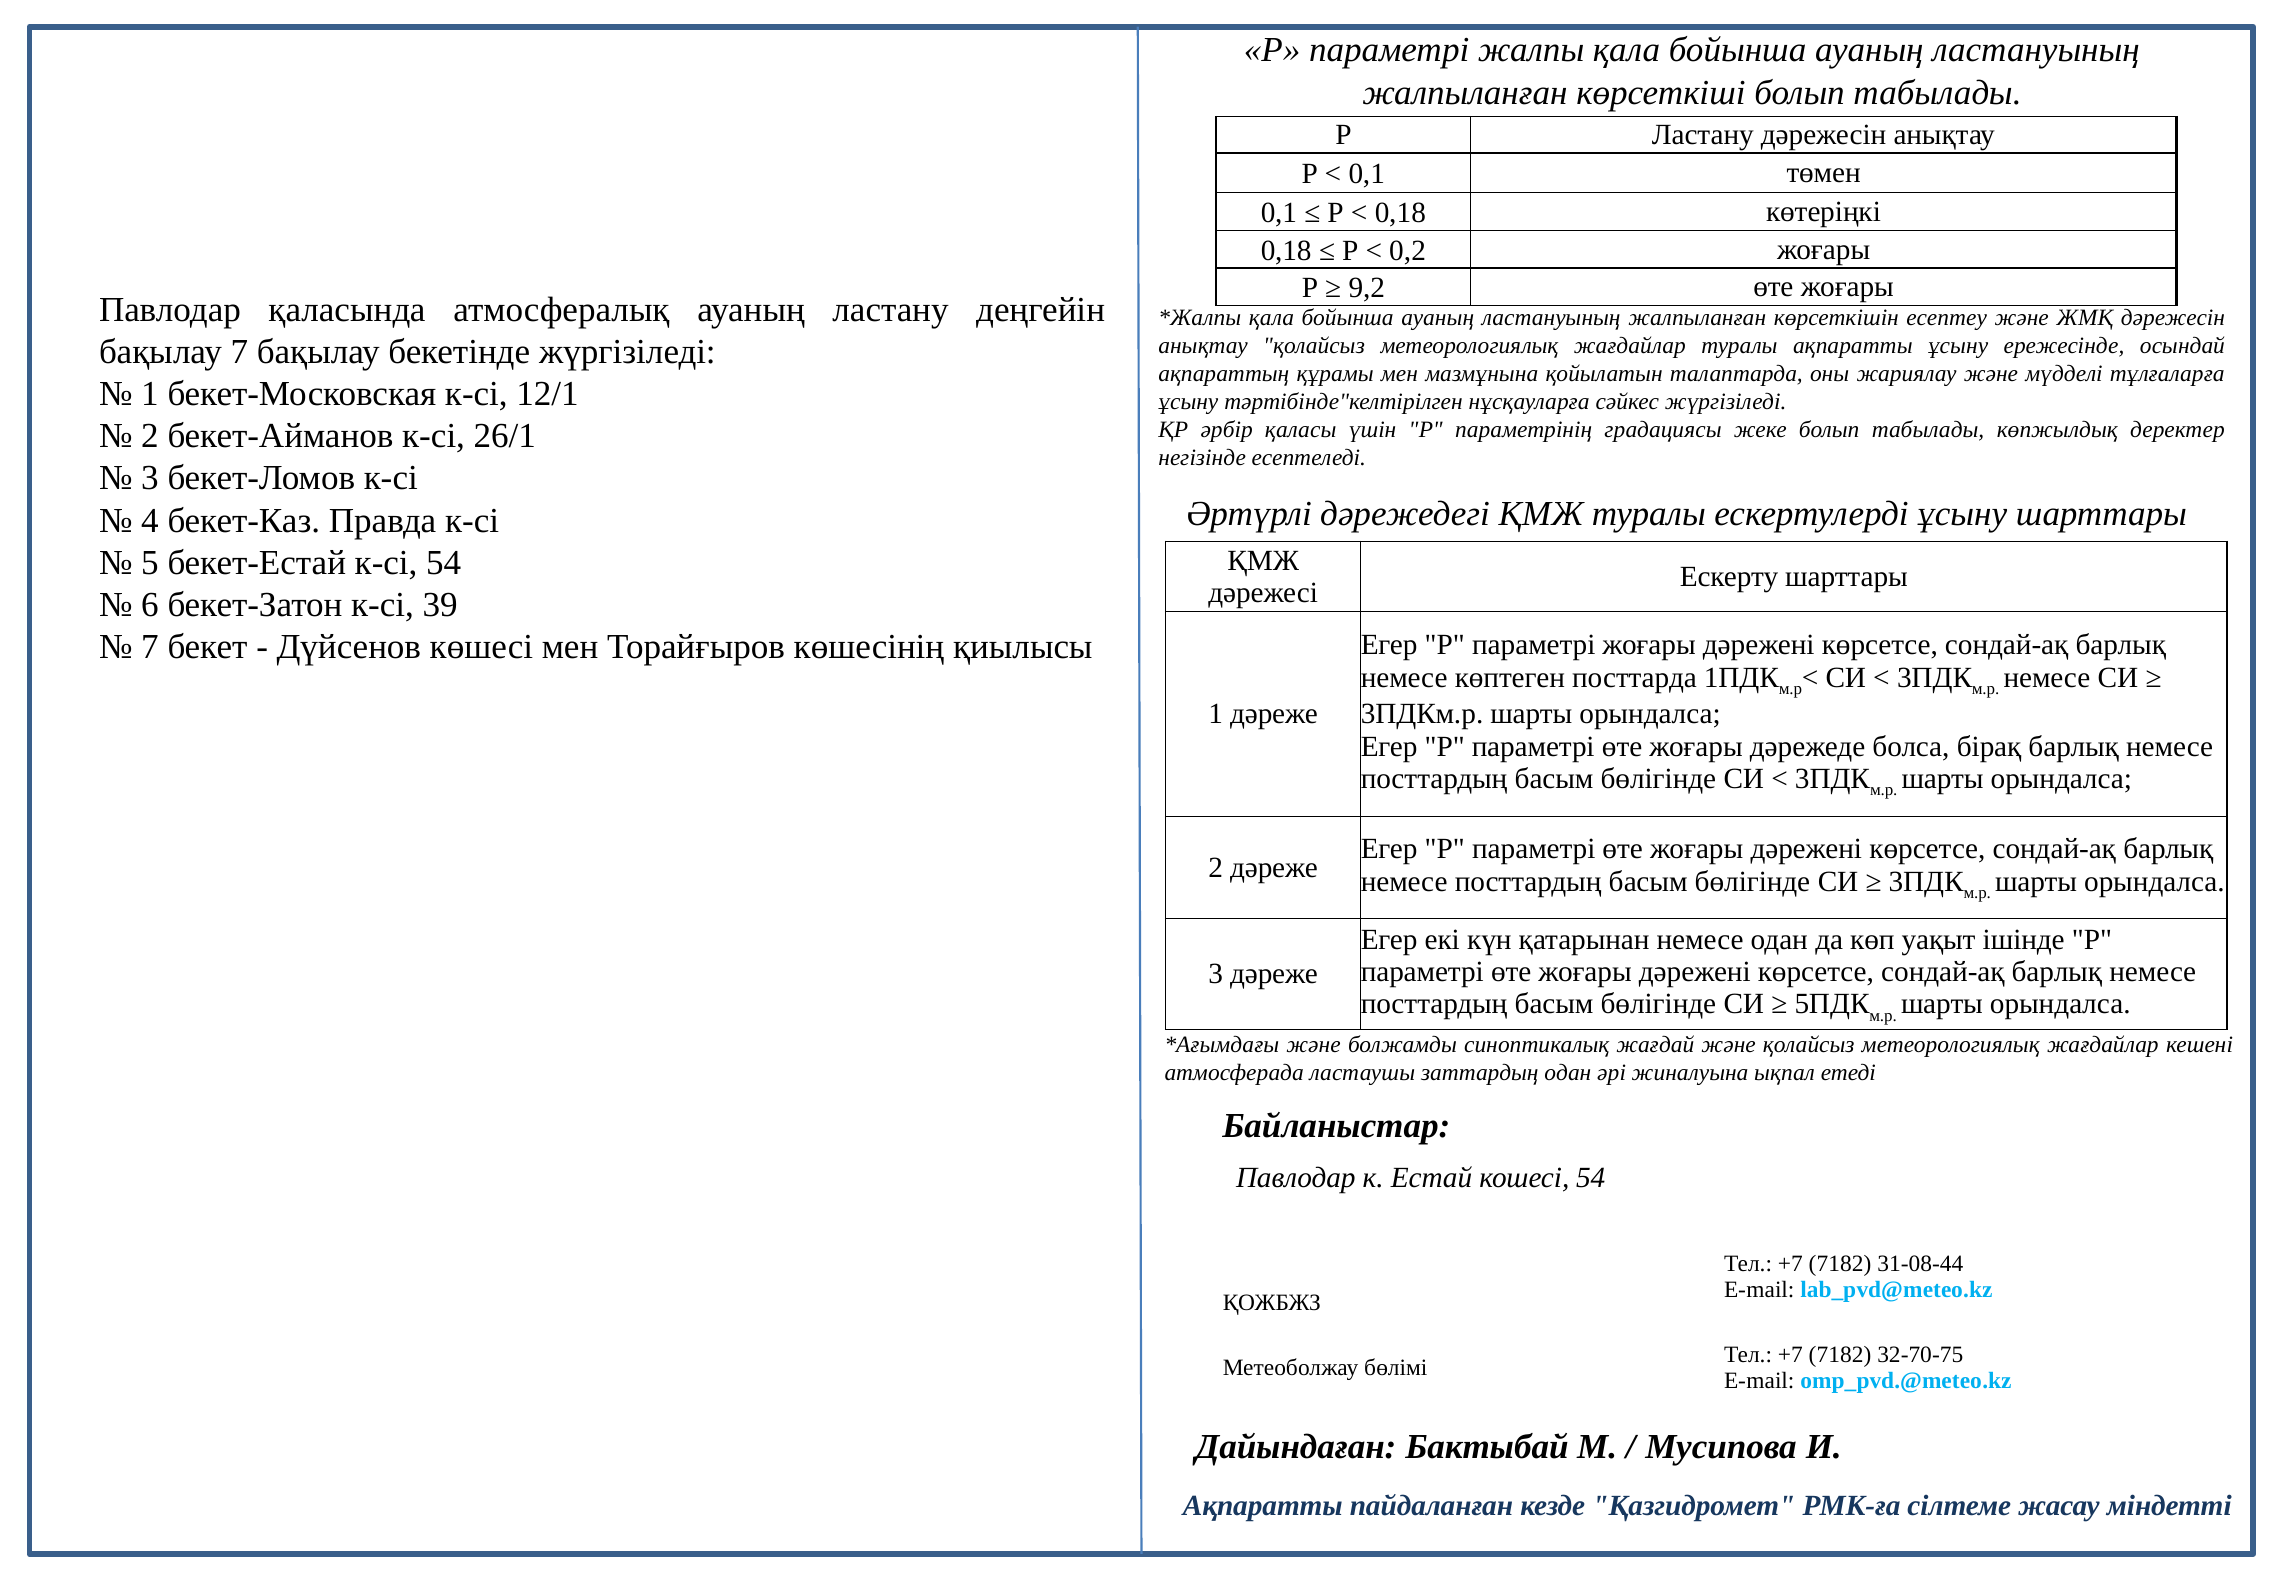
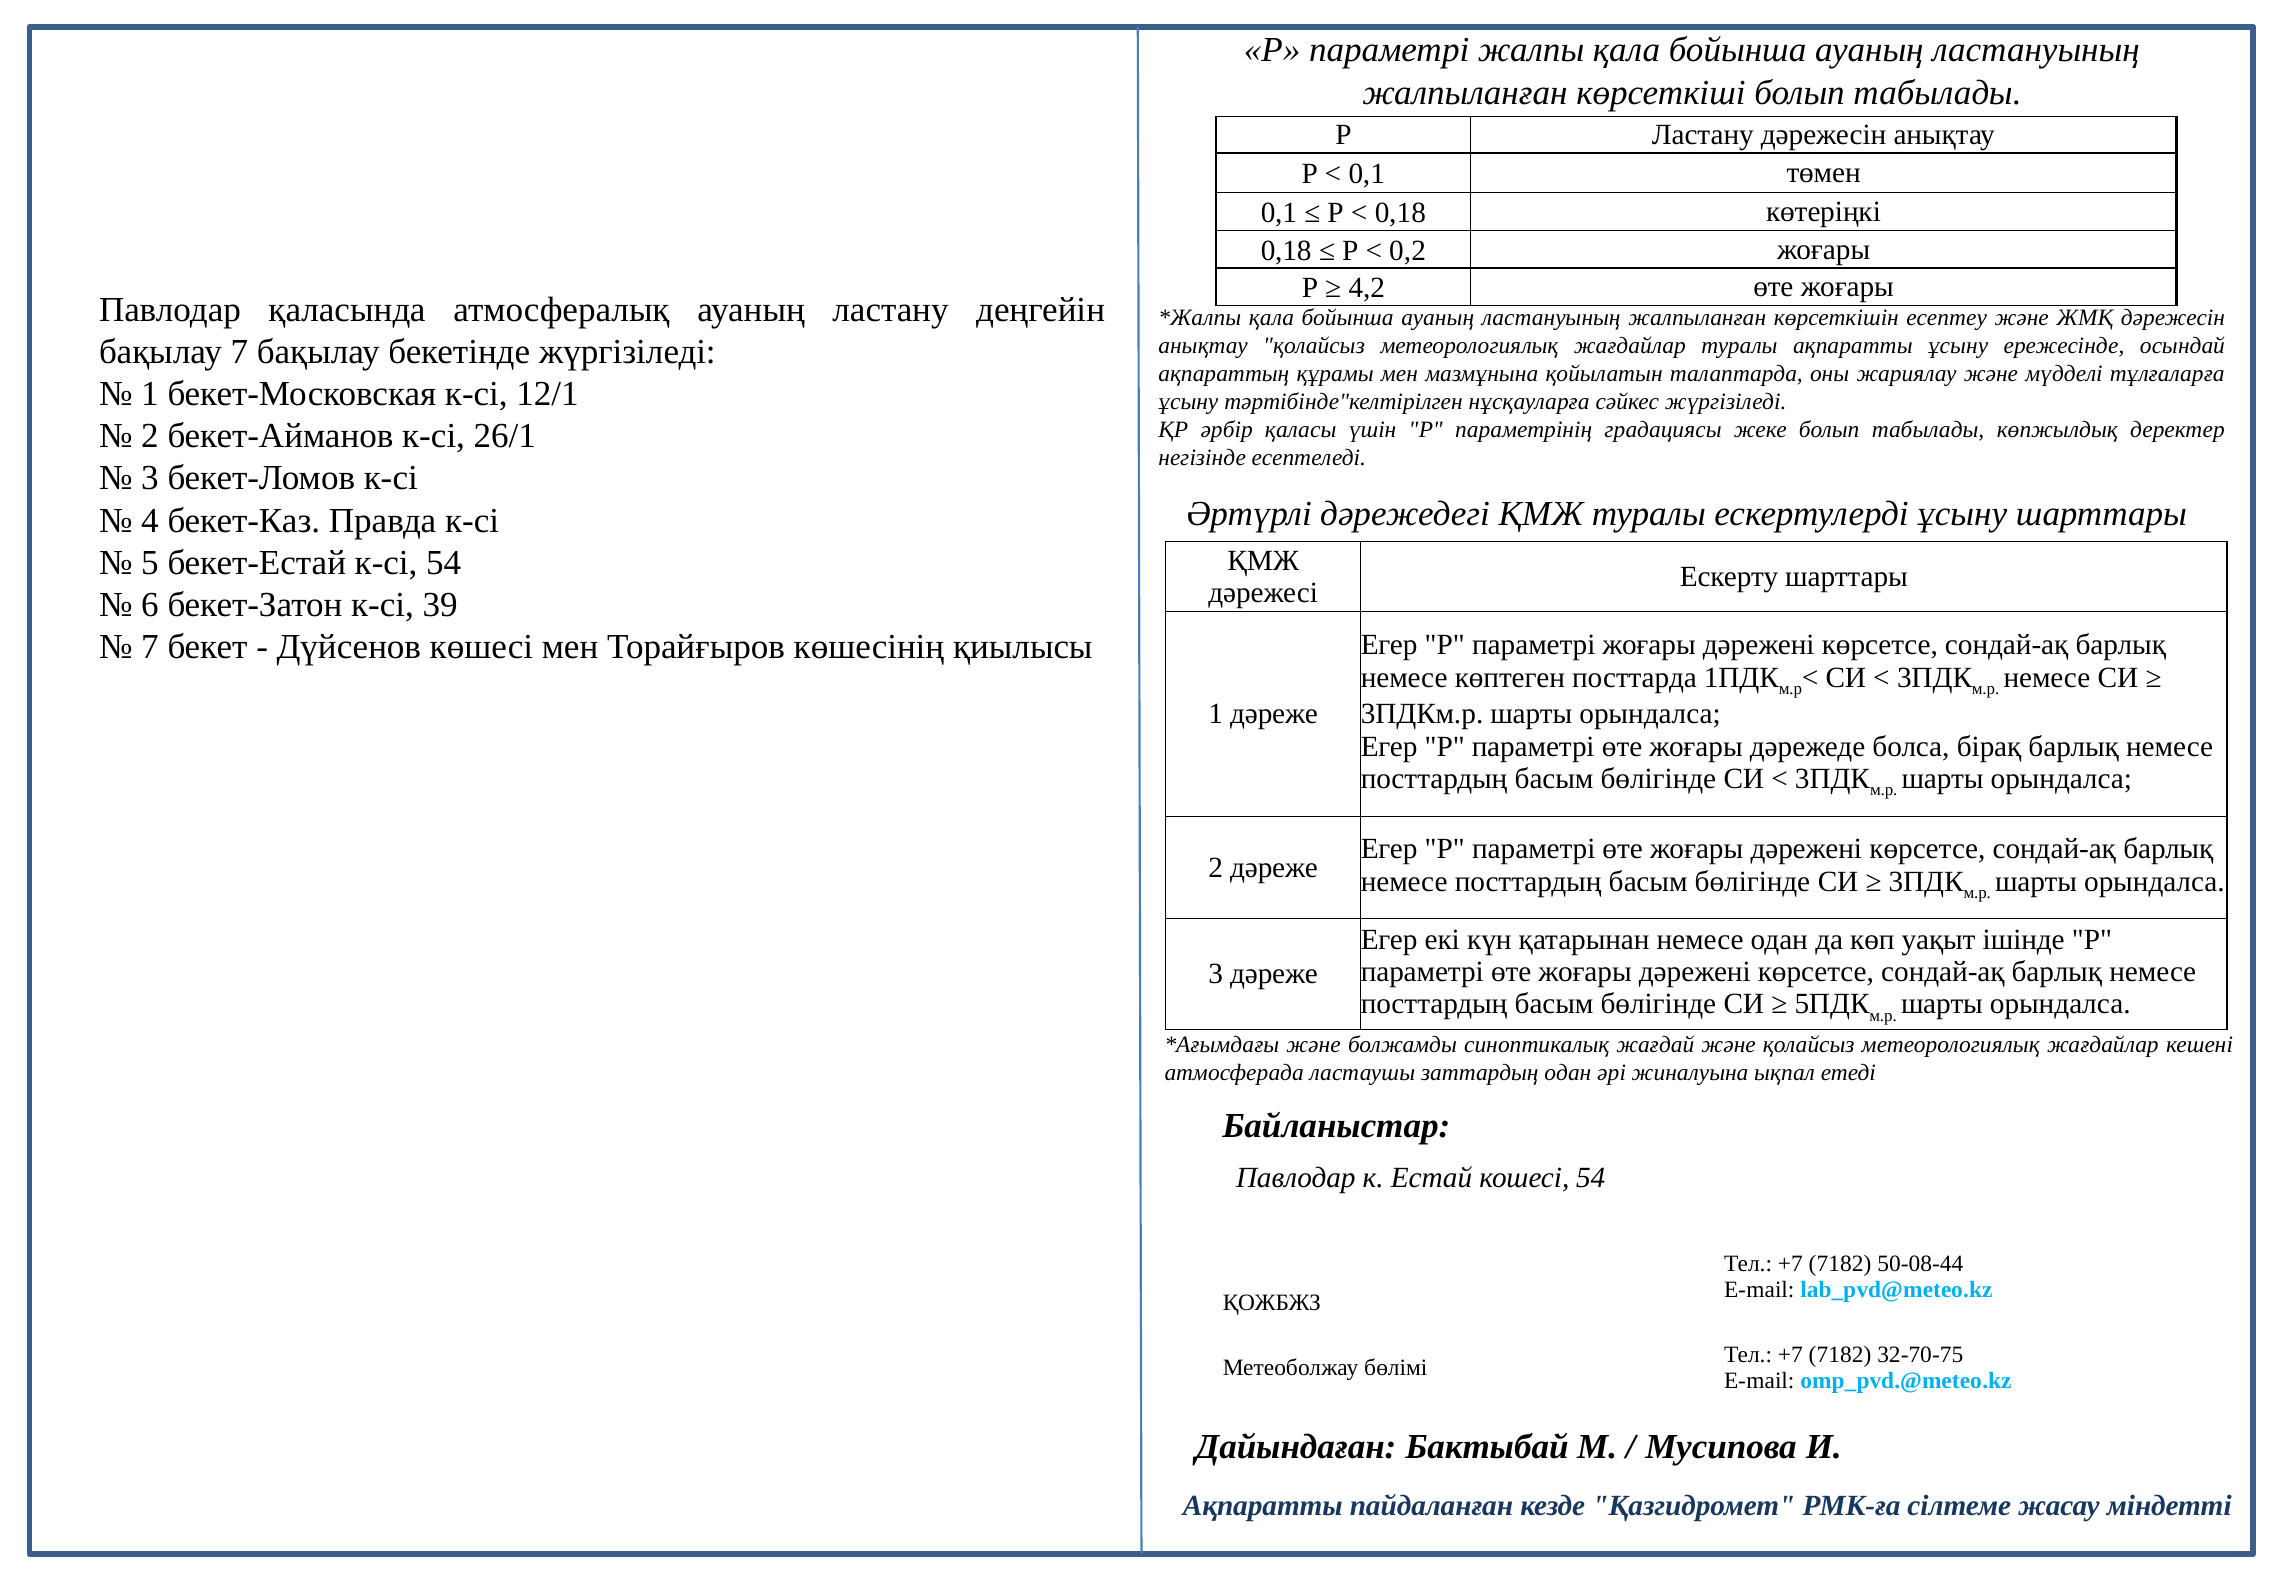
9,2: 9,2 -> 4,2 (1367, 288)
31-08-44: 31-08-44 -> 50-08-44 (1920, 1263)
